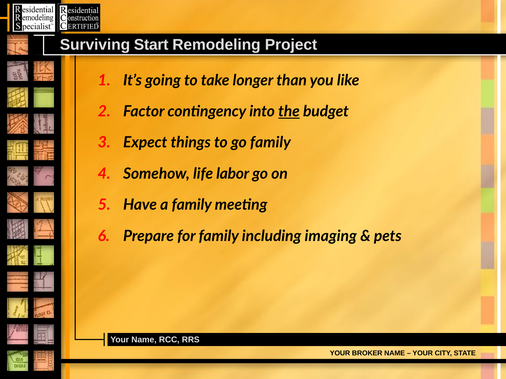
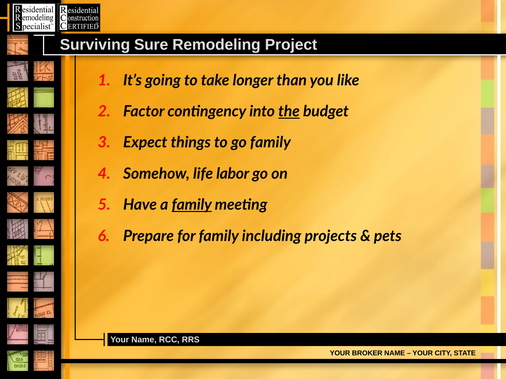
Start: Start -> Sure (151, 45)
family underline: none -> present (192, 205)
imaging: imaging -> projects (331, 236)
